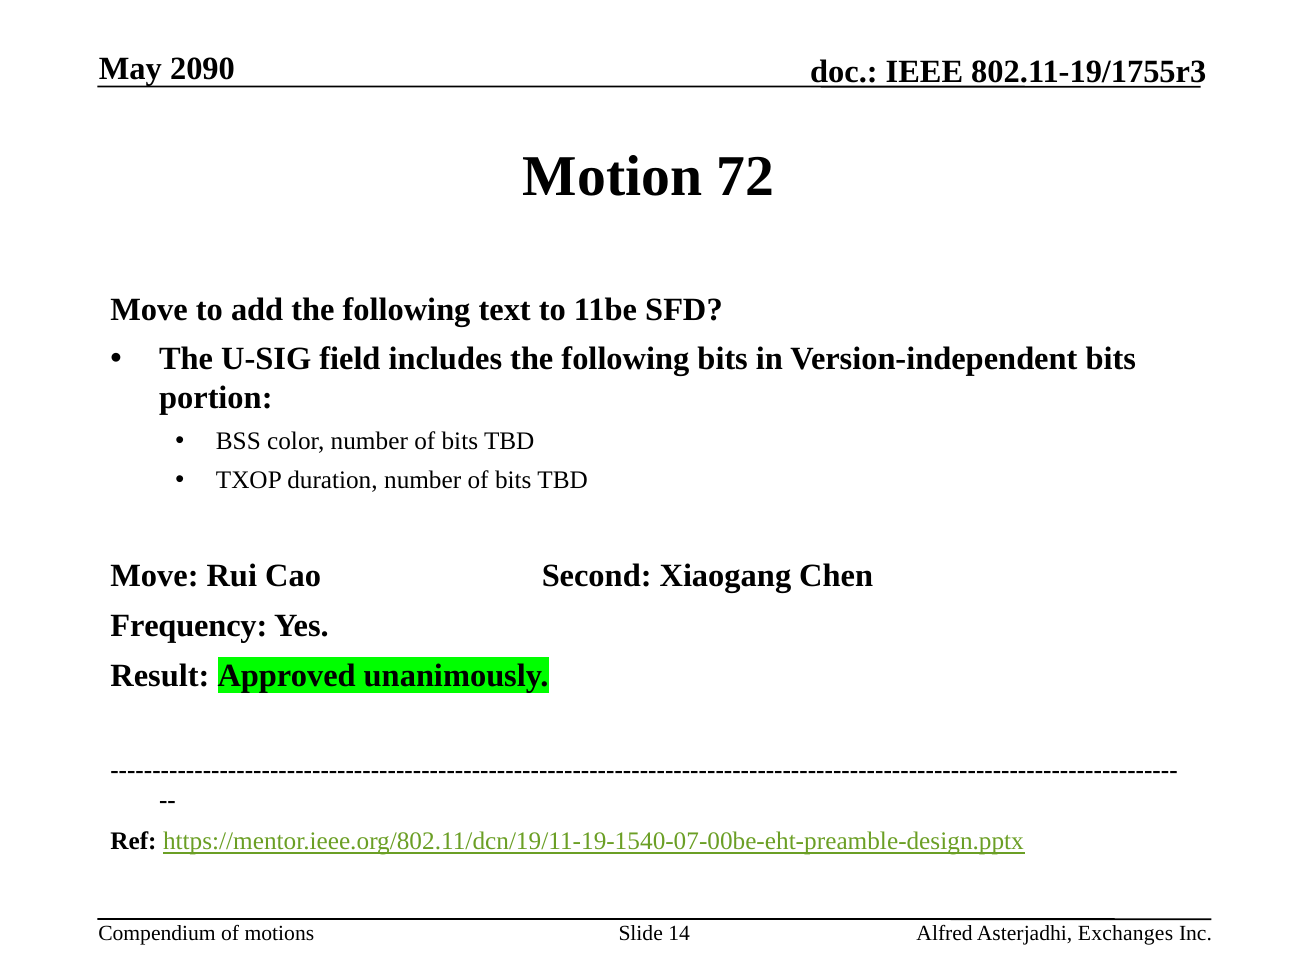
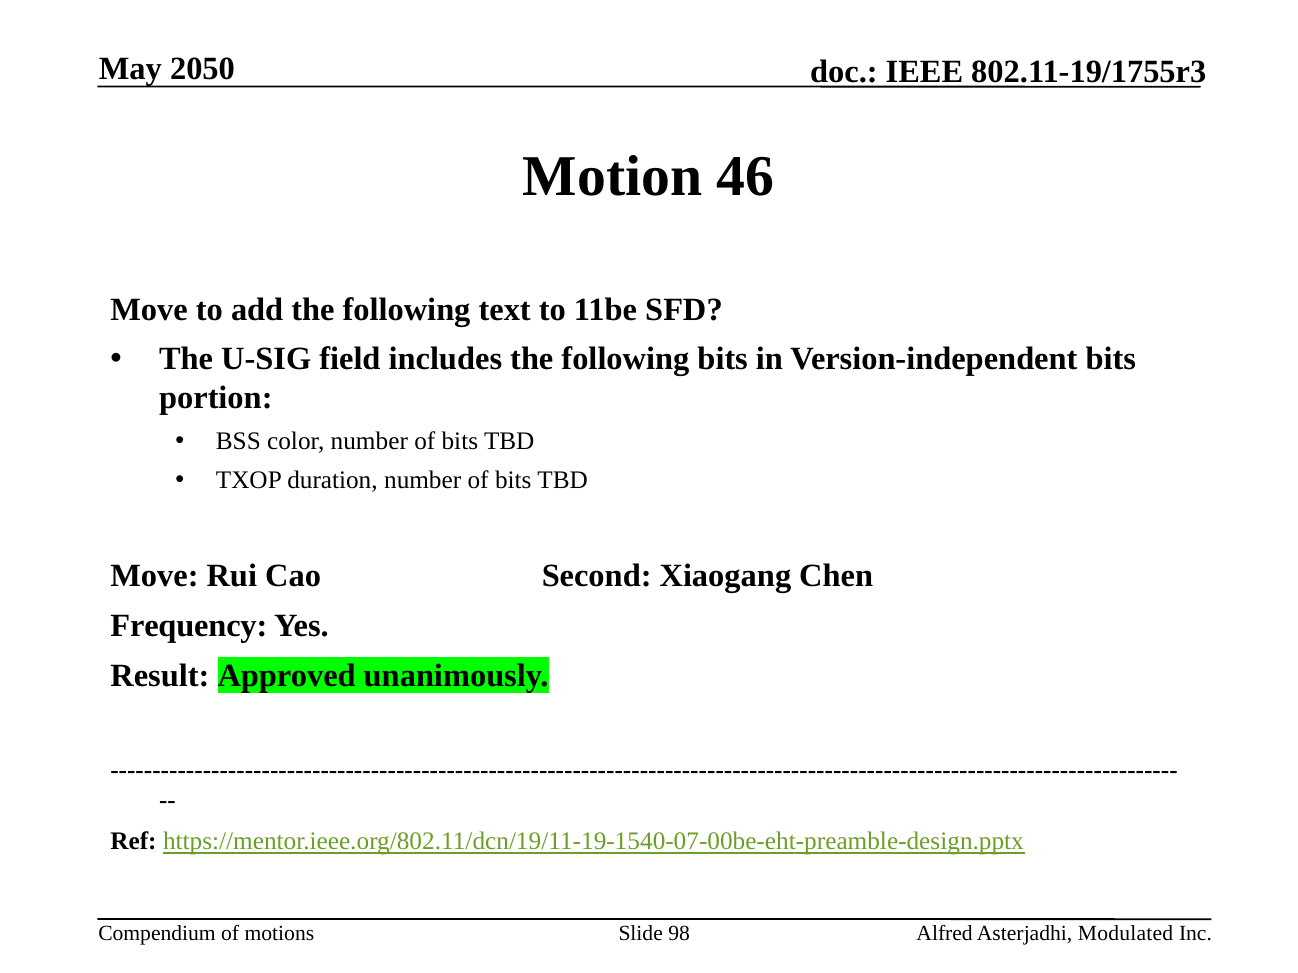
2090: 2090 -> 2050 (202, 69)
72: 72 -> 46 (746, 177)
14: 14 -> 98 (679, 934)
Exchanges: Exchanges -> Modulated (1126, 934)
